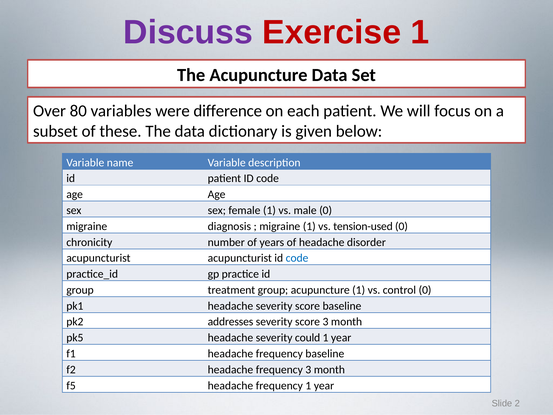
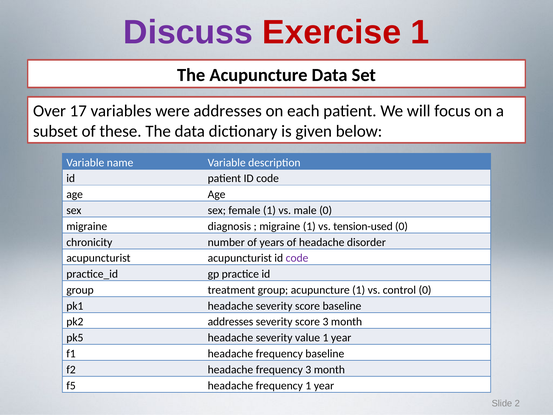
80: 80 -> 17 (78, 111)
were difference: difference -> addresses (228, 111)
code colour: blue -> purple (297, 258)
could: could -> value (308, 338)
